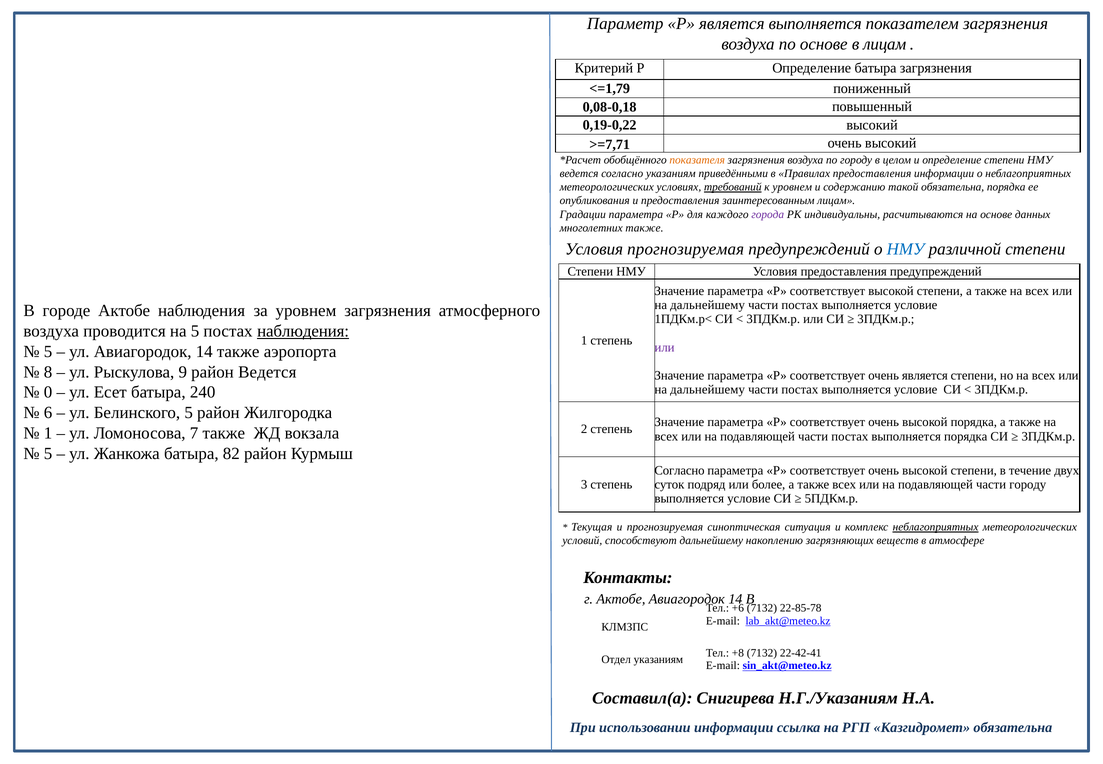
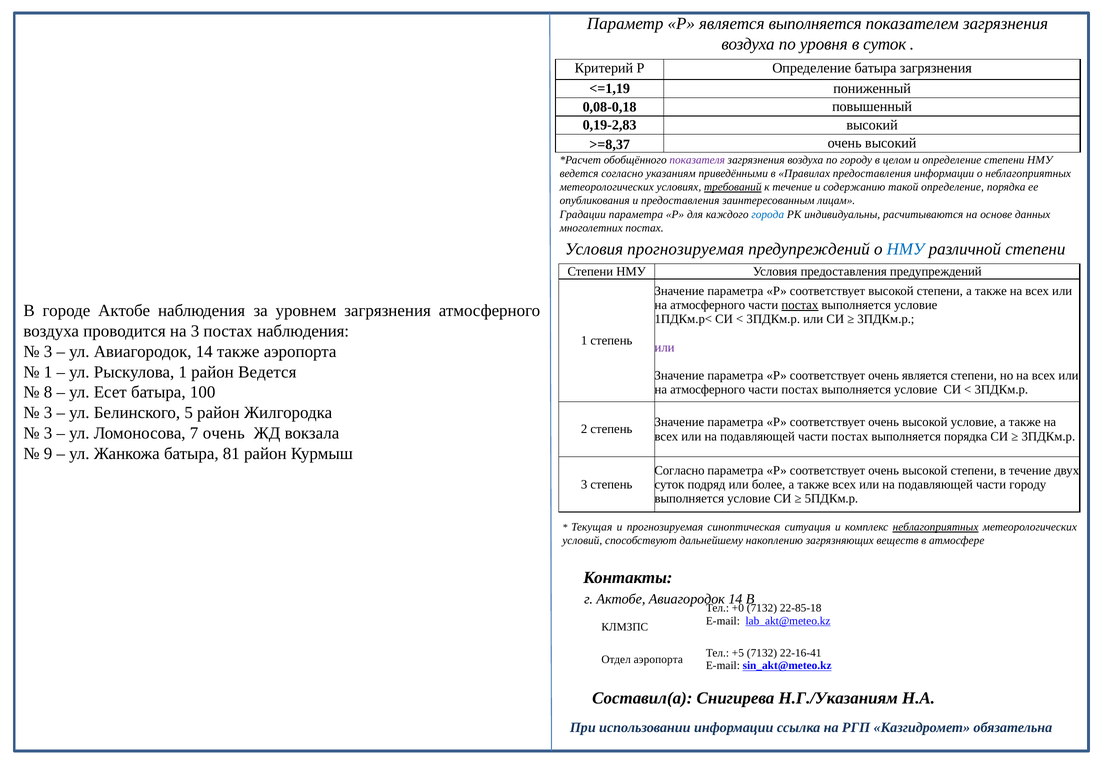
по основе: основе -> уровня (824, 44)
в лицам: лицам -> суток (885, 44)
<=1,79: <=1,79 -> <=1,19 (610, 89)
0,19-0,22: 0,19-0,22 -> 0,19-2,83 (610, 125)
>=7,71: >=7,71 -> >=8,37 (610, 145)
показателя colour: orange -> purple (697, 160)
к уровнем: уровнем -> течение (792, 187)
такой обязательна: обязательна -> определение (953, 187)
города colour: purple -> blue (768, 214)
многолетних также: также -> постах (645, 228)
дальнейшему: дальнейшему -> атмосферного (708, 305)
постах underline: none -> present (800, 305)
на 5: 5 -> 3 (195, 331)
наблюдения underline: present -> none (303, 331)
5: 5 -> 3 (48, 351)
8: 8 -> 1 (48, 372)
Рыскулова 9: 9 -> 1 (183, 372)
дальнейшему: дальнейшему -> атмосферного (708, 390)
0: 0 -> 8 (48, 392)
240: 240 -> 100 (203, 392)
6: 6 -> 3 (48, 412)
высокой порядка: порядка -> условие (974, 422)
1: 1 -> 3 (48, 433)
7 также: также -> очень (224, 433)
5: 5 -> 9 (48, 453)
82: 82 -> 81 (231, 453)
+6: +6 -> +0 (738, 608)
22-85-78: 22-85-78 -> 22-85-18 (801, 608)
+8: +8 -> +5 (738, 653)
22-42-41: 22-42-41 -> 22-16-41 (801, 653)
Отдел указаниям: указаниям -> аэропорта (658, 659)
